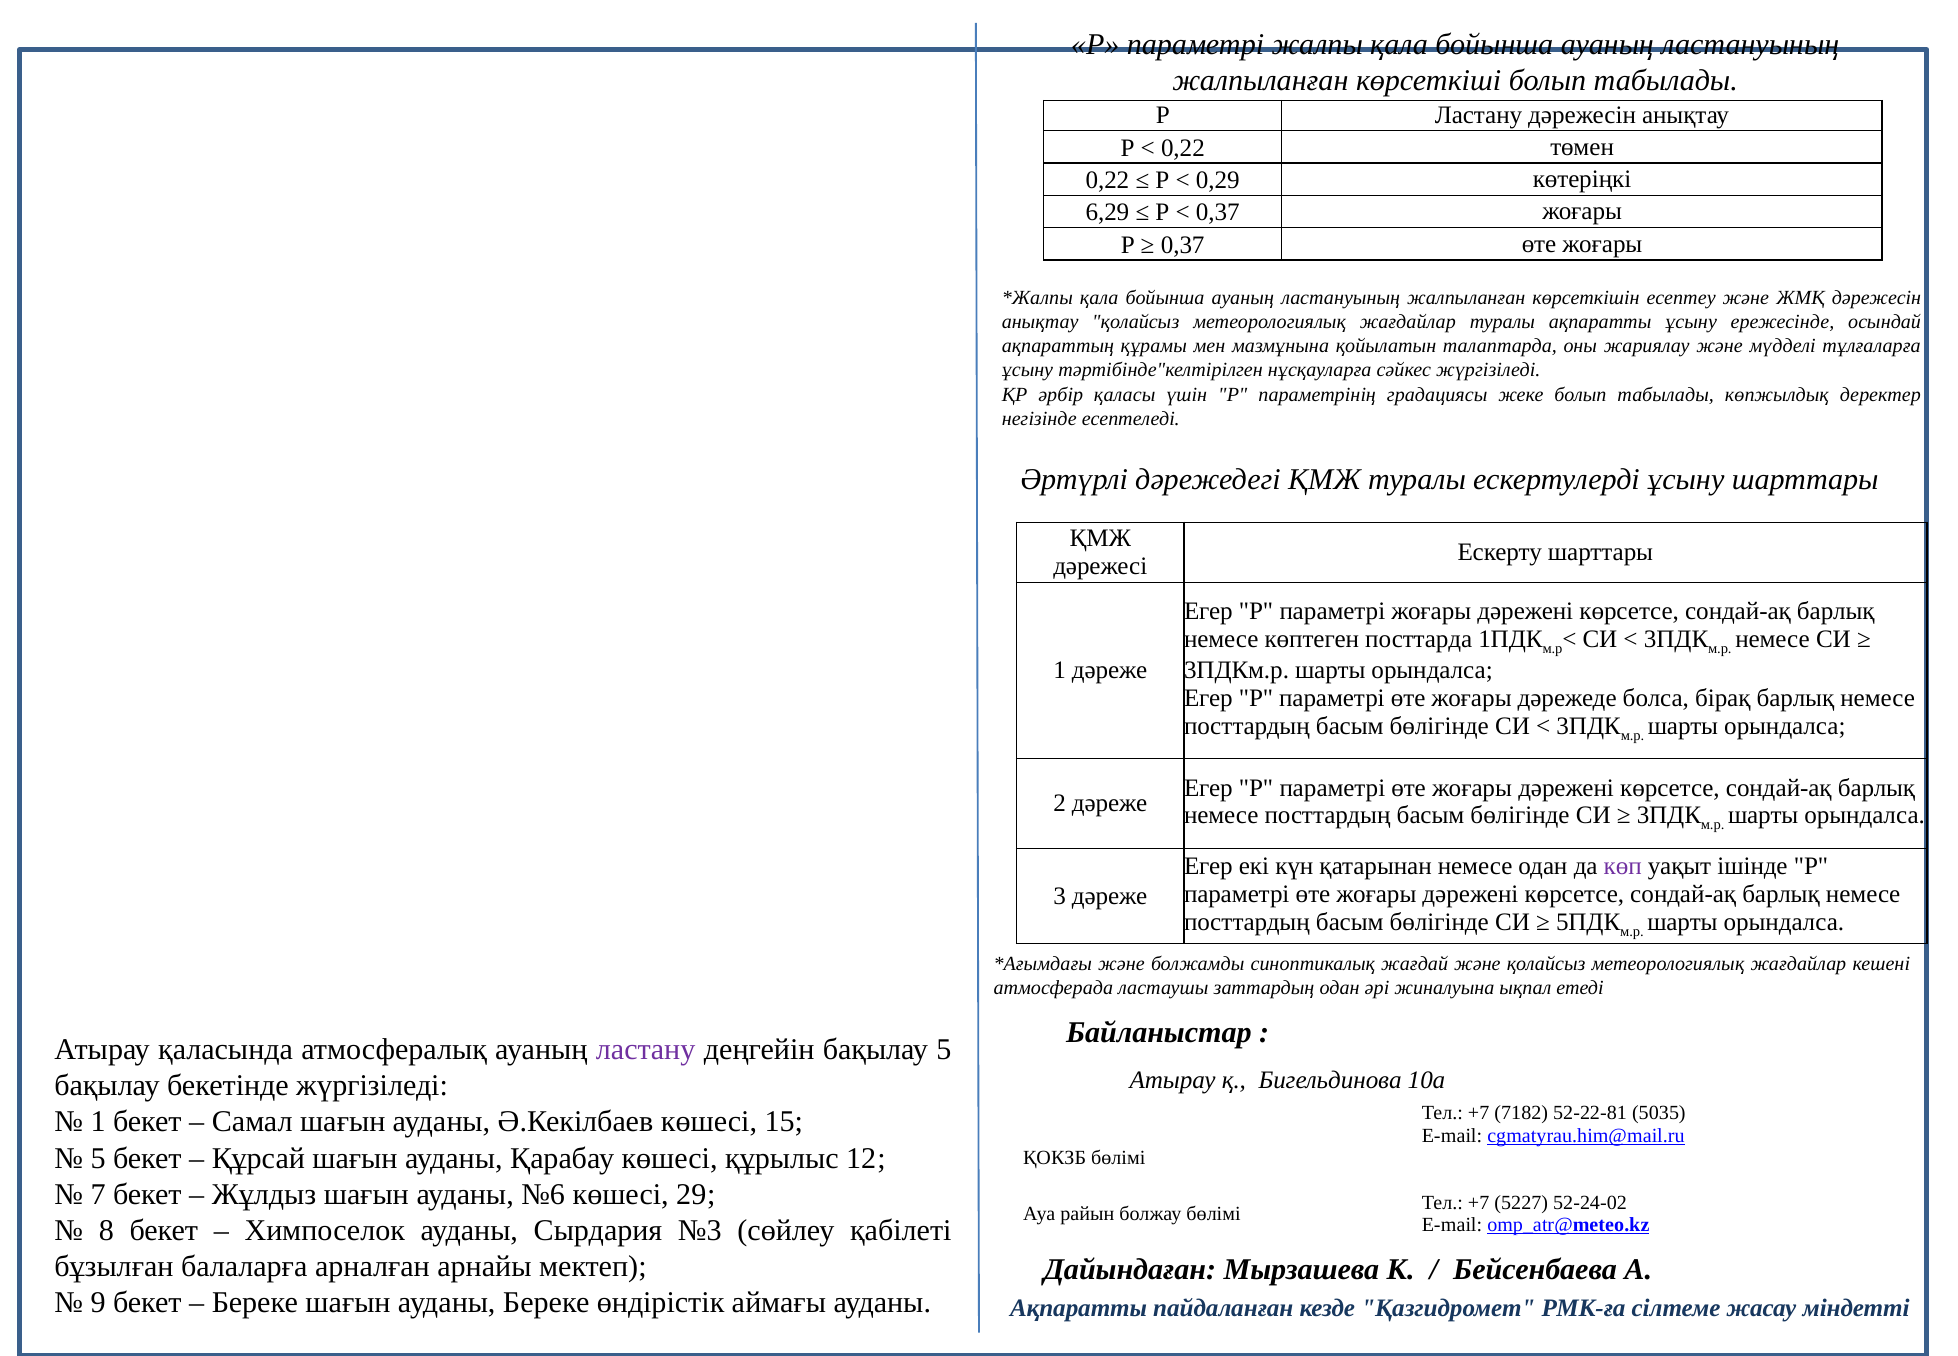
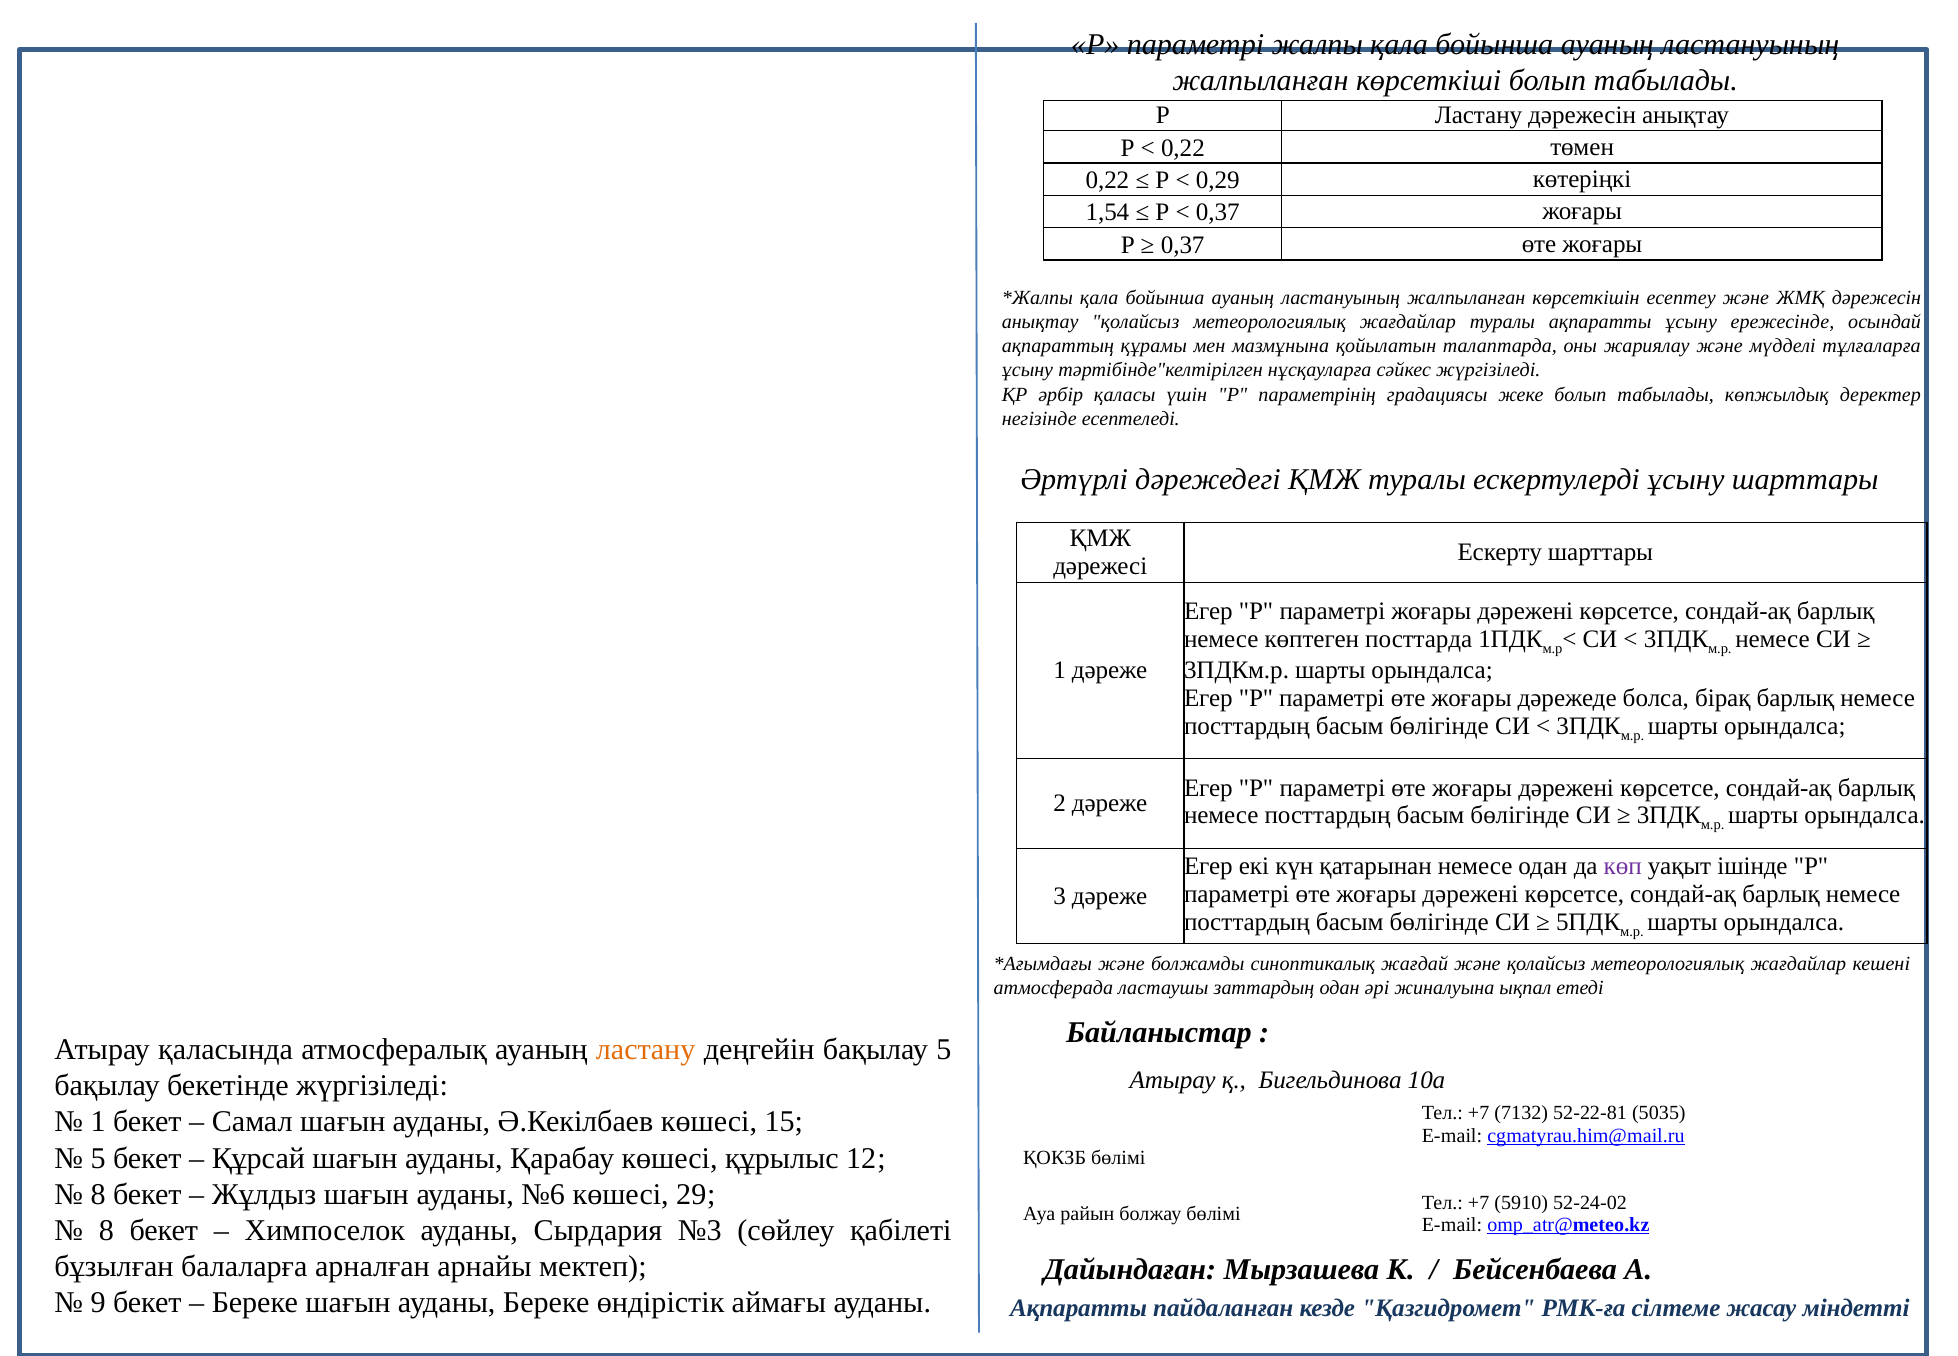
6,29: 6,29 -> 1,54 (1107, 213)
ластану colour: purple -> orange (646, 1049)
7182: 7182 -> 7132 (1521, 1113)
7: 7 -> 8 (98, 1194)
5227: 5227 -> 5910 (1521, 1202)
